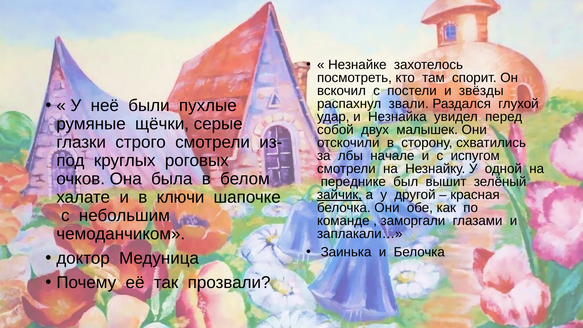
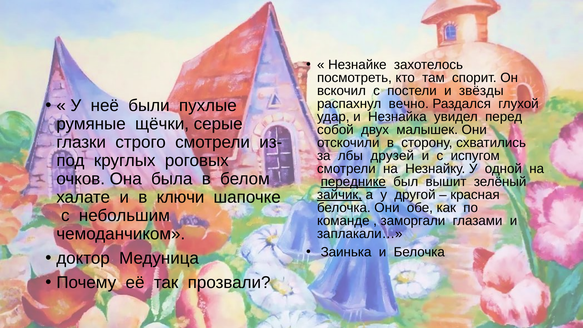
звали: звали -> вечно (409, 104)
начале: начале -> друзей (392, 156)
переднике underline: none -> present (353, 182)
